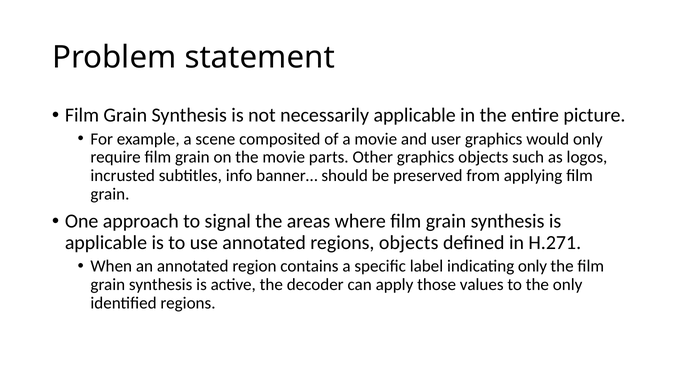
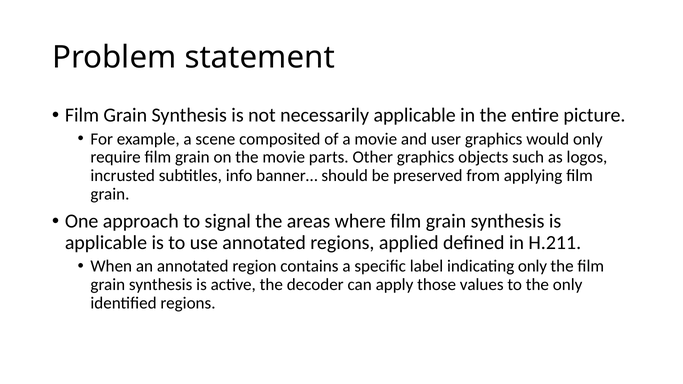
regions objects: objects -> applied (409, 243)
H.271: H.271 -> H.211 (555, 243)
